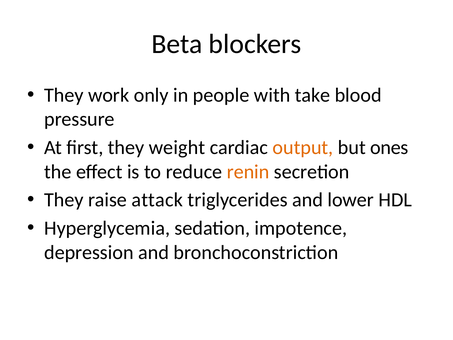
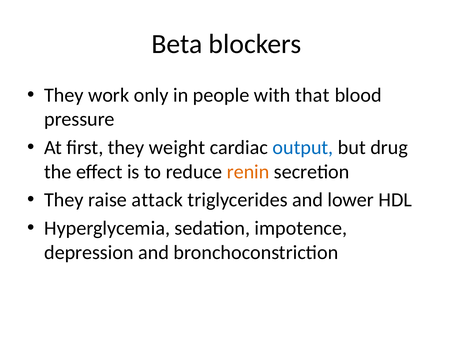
take: take -> that (312, 95)
output colour: orange -> blue (303, 147)
ones: ones -> drug (389, 147)
